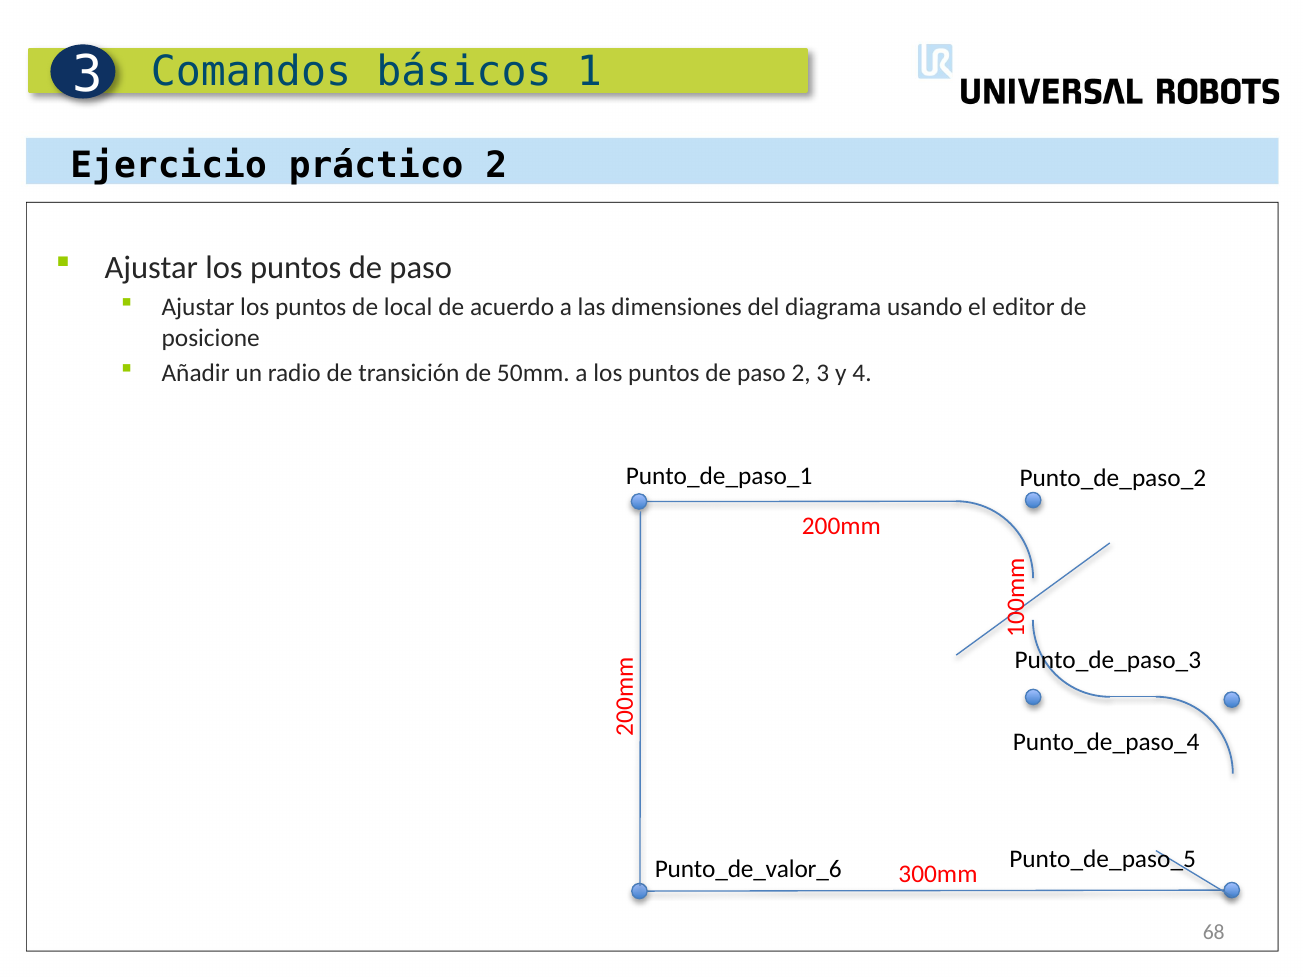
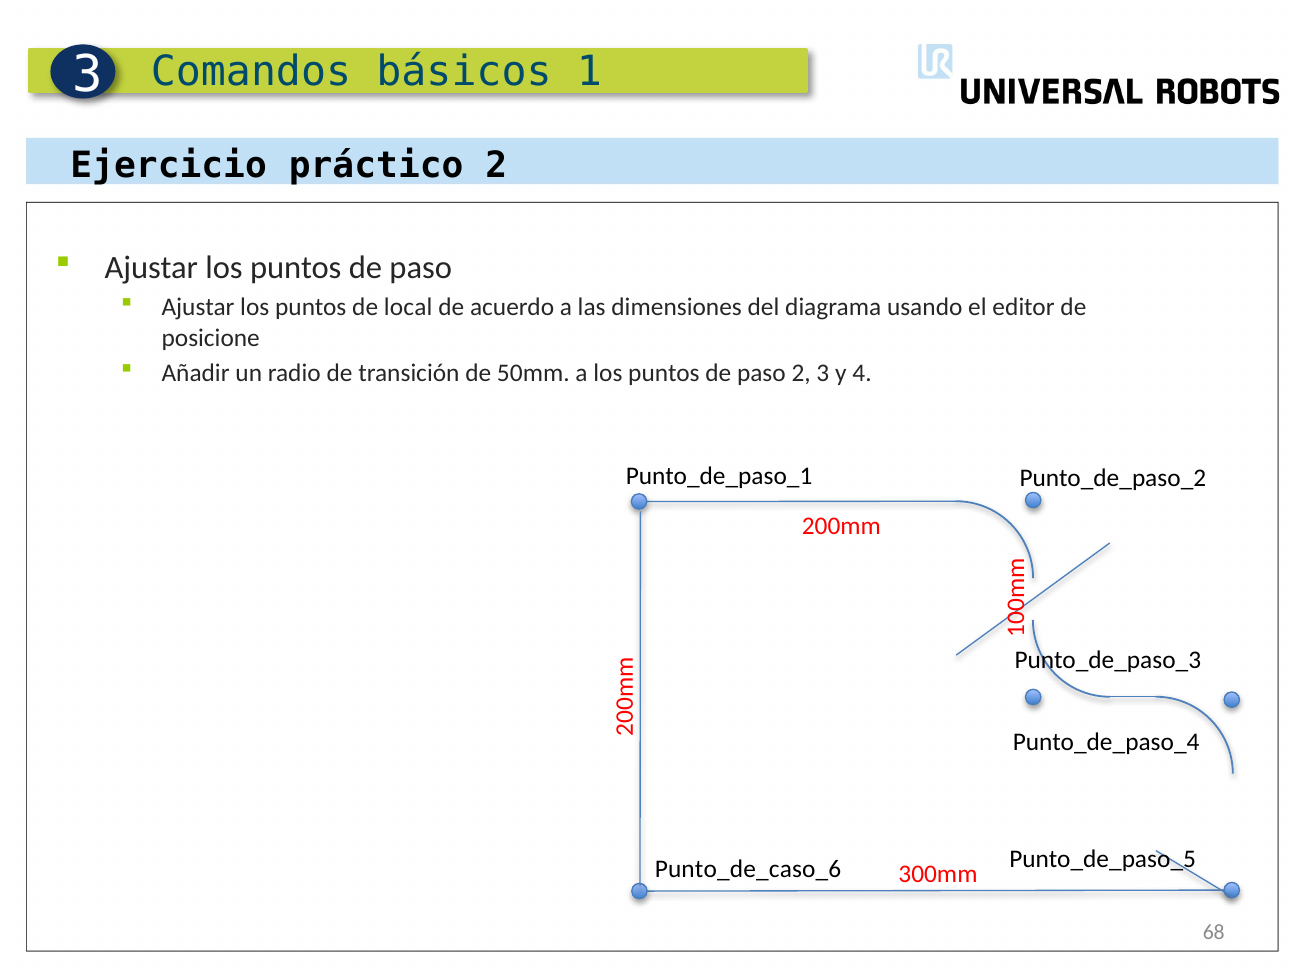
Punto_de_valor_6: Punto_de_valor_6 -> Punto_de_caso_6 (748, 869)
